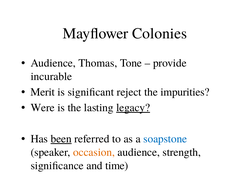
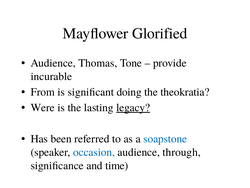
Colonies: Colonies -> Glorified (160, 33)
Merit: Merit -> From (43, 92)
reject: reject -> doing (129, 92)
impurities: impurities -> theokratia (185, 92)
been underline: present -> none (61, 138)
occasion colour: orange -> blue (94, 152)
strength: strength -> through (182, 152)
